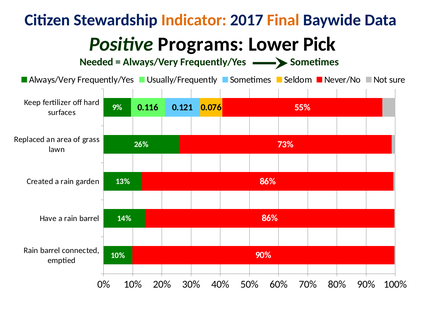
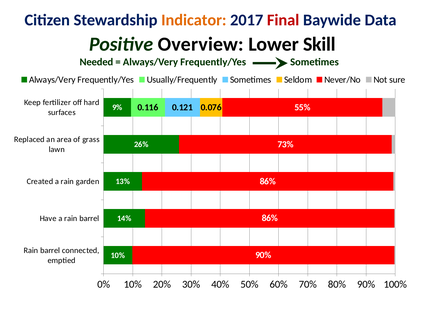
Final colour: orange -> red (283, 20)
Programs: Programs -> Overview (201, 44)
Pick: Pick -> Skill (319, 44)
